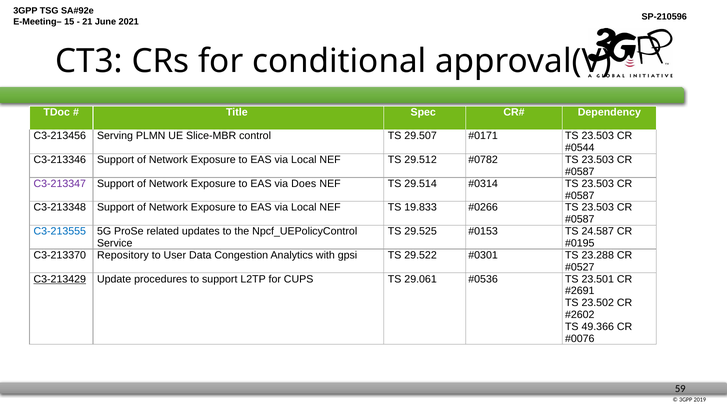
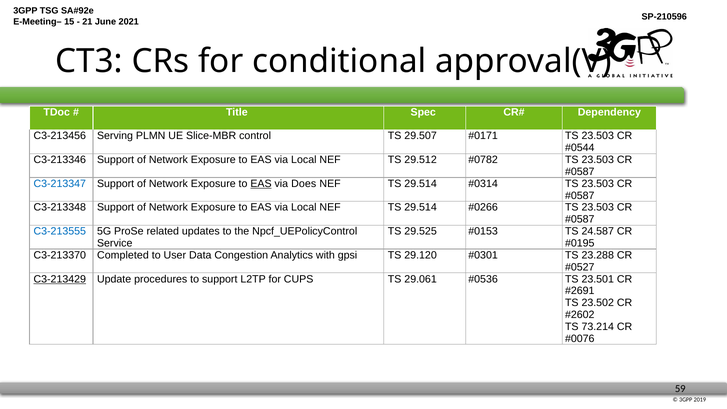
C3-213347 colour: purple -> blue (60, 184)
EAS underline: none -> present (261, 184)
Local NEF TS 19.833: 19.833 -> 29.514 (421, 207)
Repository: Repository -> Completed (123, 255)
29.522: 29.522 -> 29.120 (421, 255)
49.366: 49.366 -> 73.214 (598, 327)
